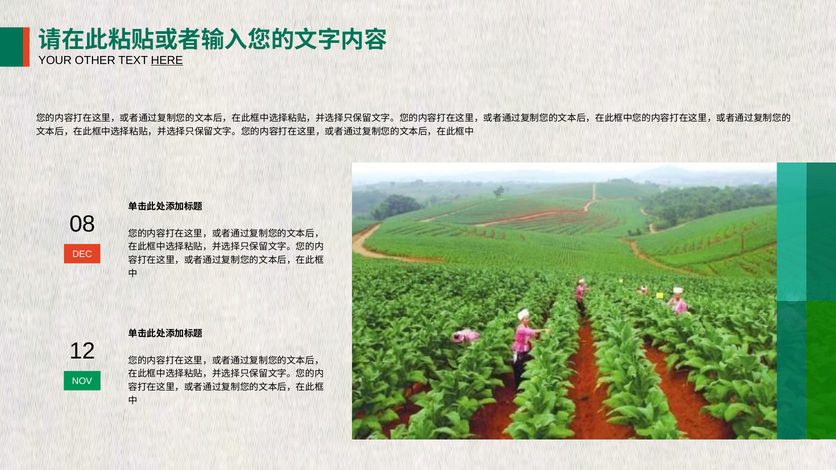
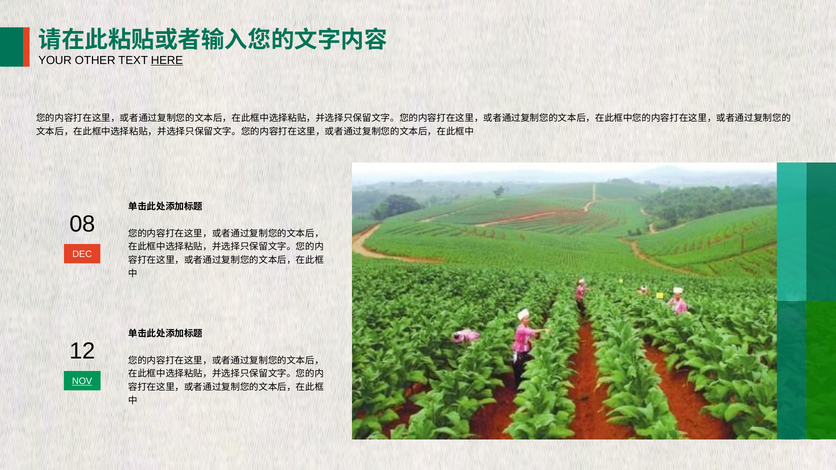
NOV underline: none -> present (82, 381)
